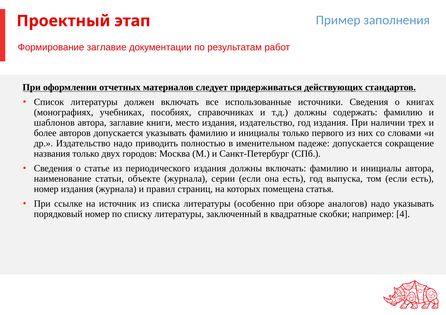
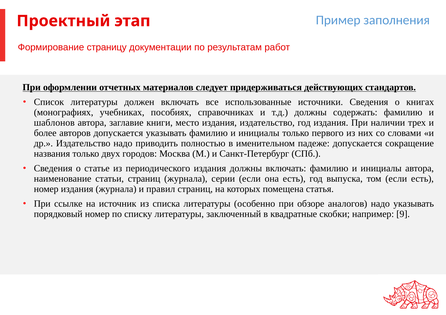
Формирование заглавие: заглавие -> страницу (107, 48)
статьи объекте: объекте -> страниц (144, 179)
4: 4 -> 9 (403, 214)
